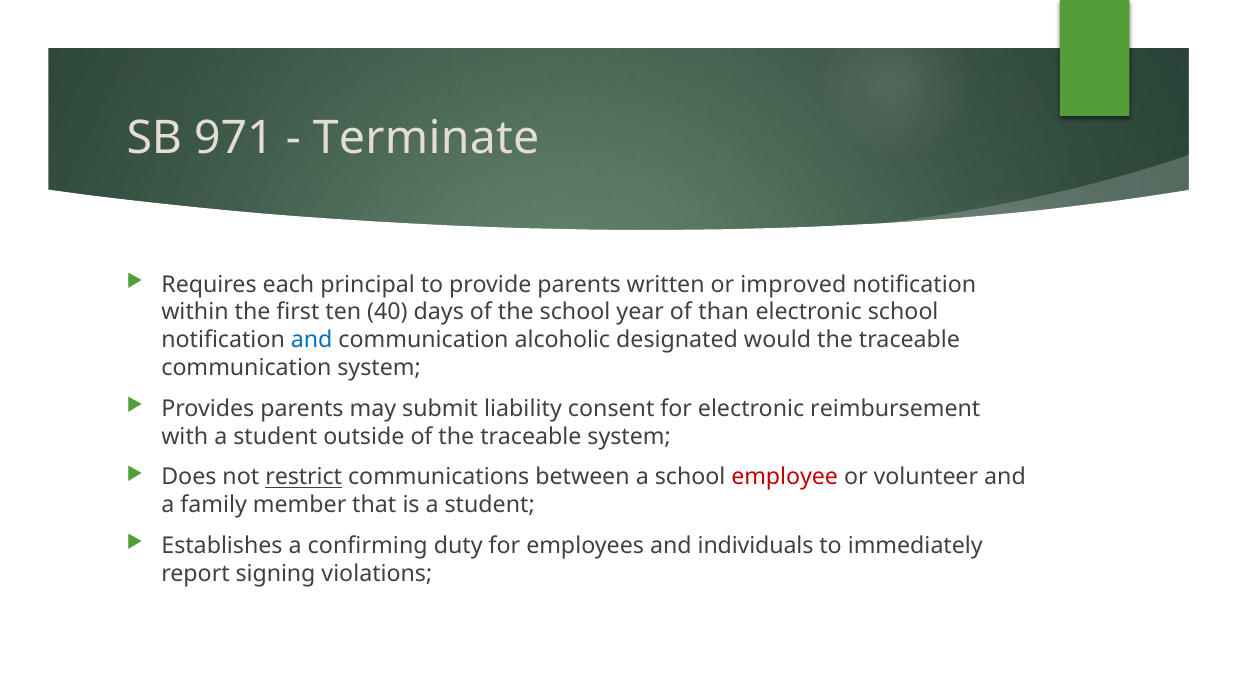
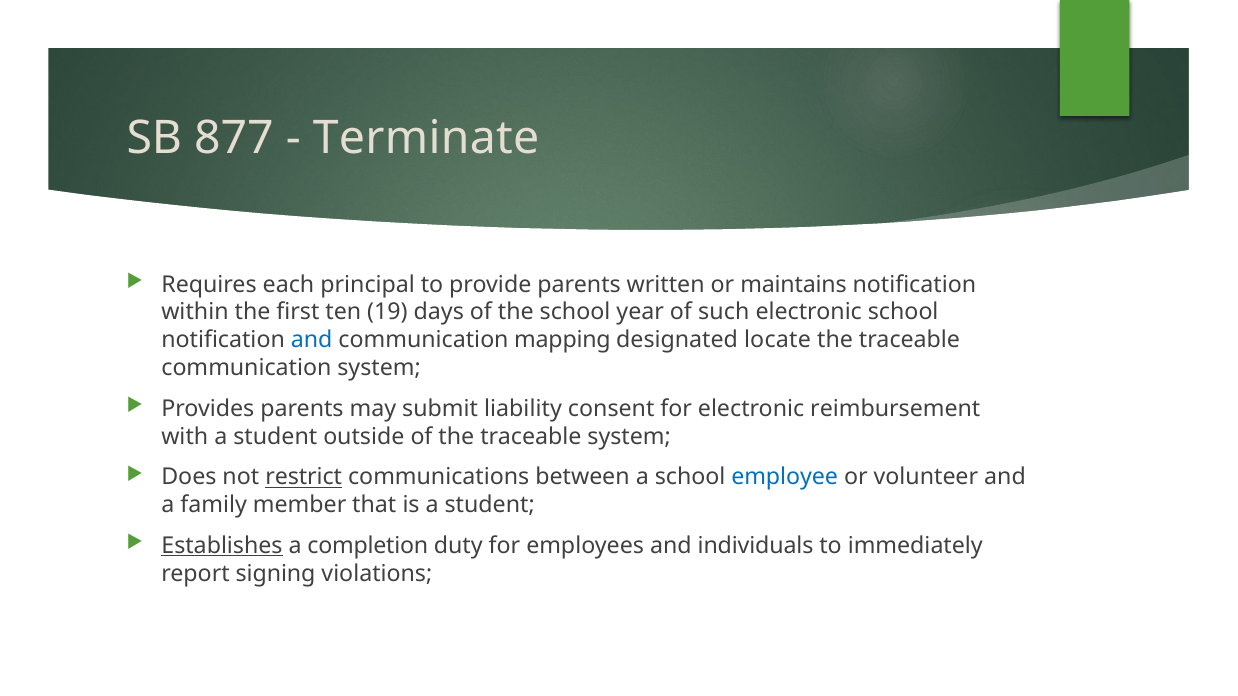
971: 971 -> 877 (234, 138)
improved: improved -> maintains (794, 285)
40: 40 -> 19 (387, 312)
than: than -> such (724, 312)
alcoholic: alcoholic -> mapping (562, 340)
would: would -> locate (777, 340)
employee colour: red -> blue (785, 477)
Establishes underline: none -> present (222, 546)
confirming: confirming -> completion (368, 546)
